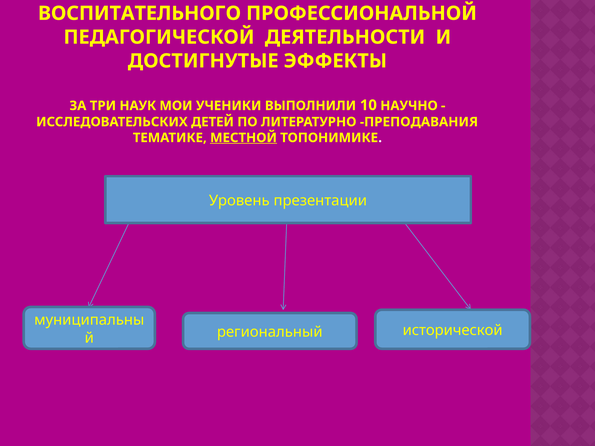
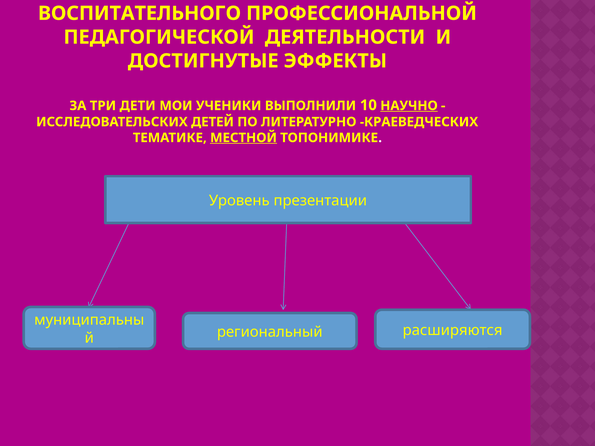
НАУК: НАУК -> ДЕТИ (138, 106)
НАУЧНО underline: none -> present (409, 106)
ПРЕПОДАВАНИЯ: ПРЕПОДАВАНИЯ -> КРАЕВЕДЧЕСКИХ (419, 122)
исторической: исторической -> расширяются (453, 330)
